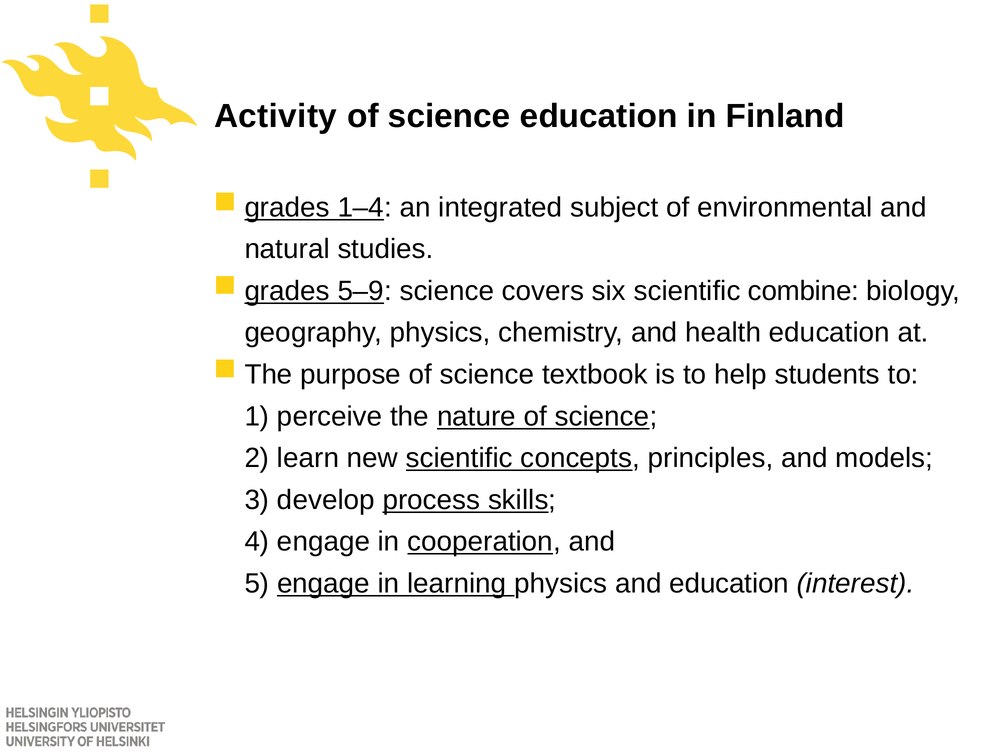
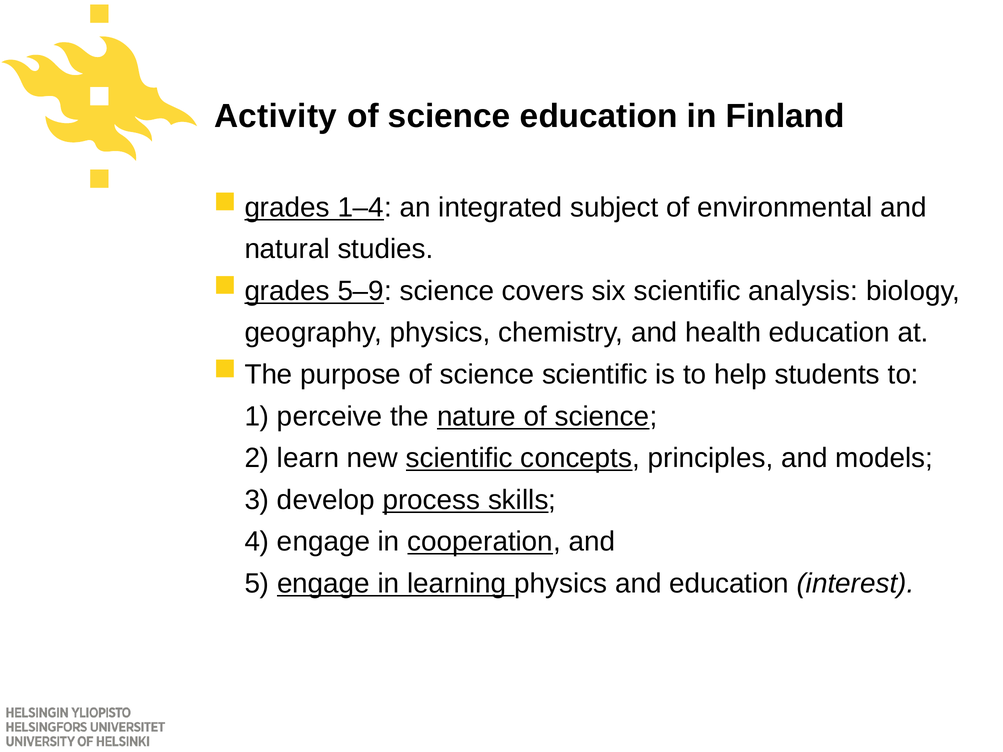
combine: combine -> analysis (803, 291)
science textbook: textbook -> scientific (595, 375)
